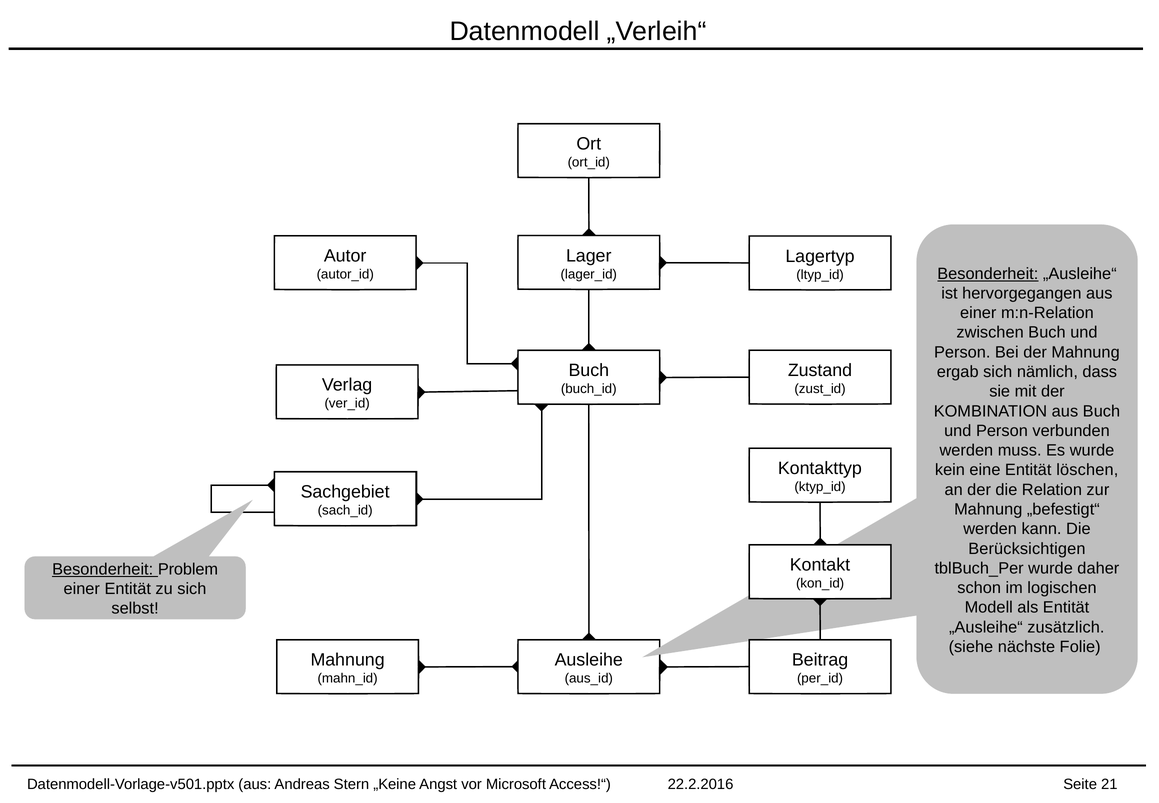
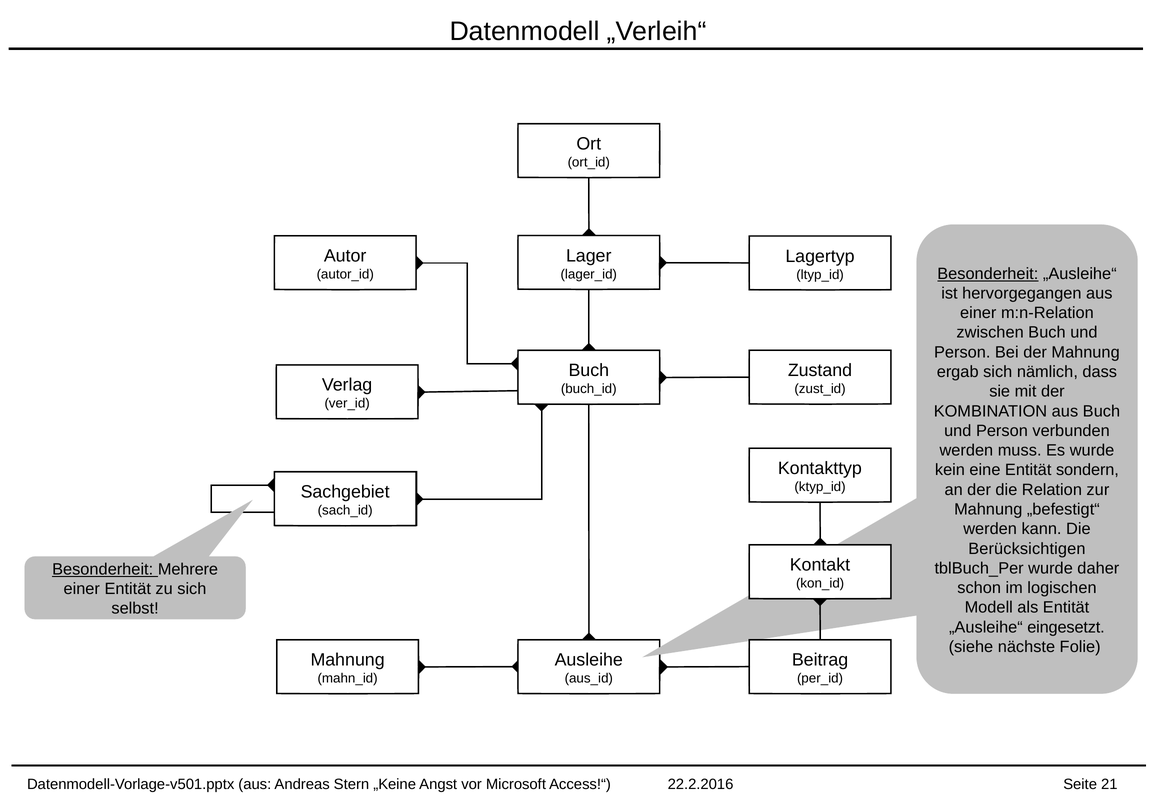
löschen: löschen -> sondern (1087, 470)
Problem: Problem -> Mehrere (188, 569)
zusätzlich: zusätzlich -> eingesetzt (1066, 627)
